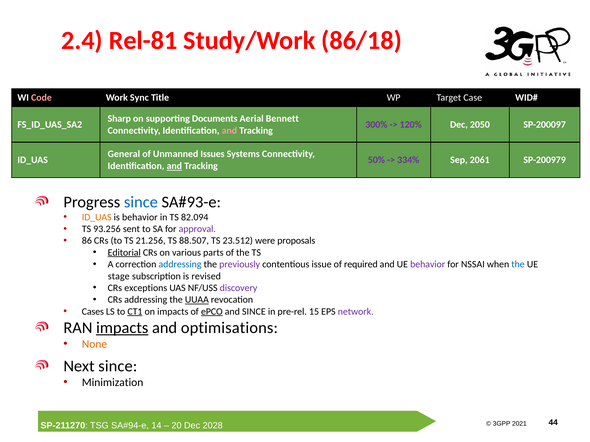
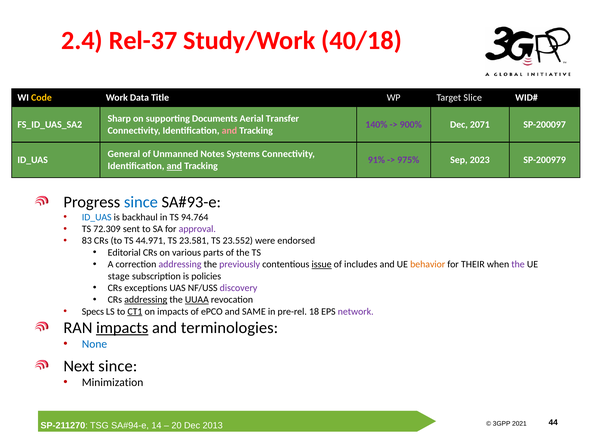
Rel-81: Rel-81 -> Rel-37 (143, 41)
86/18: 86/18 -> 40/18 (362, 41)
Code colour: pink -> yellow (41, 98)
Sync: Sync -> Data (139, 98)
Case: Case -> Slice (473, 98)
Bennett: Bennett -> Transfer (282, 119)
300%: 300% -> 140% (376, 125)
120%: 120% -> 900% (411, 125)
2050: 2050 -> 2071 (480, 125)
Issues: Issues -> Notes (212, 154)
50%: 50% -> 91% (376, 160)
334%: 334% -> 975% (408, 160)
2061: 2061 -> 2023 (480, 160)
ID_UAS colour: orange -> blue (97, 217)
is behavior: behavior -> backhaul (140, 217)
82.094: 82.094 -> 94.764 (195, 217)
93.256: 93.256 -> 72.309 (107, 229)
86: 86 -> 83 (87, 241)
21.256: 21.256 -> 44.971 (151, 241)
88.507: 88.507 -> 23.581 (194, 241)
23.512: 23.512 -> 23.552 (238, 241)
proposals: proposals -> endorsed (296, 241)
Editorial underline: present -> none (124, 253)
addressing colour: blue -> purple (180, 265)
issue underline: none -> present (322, 265)
required: required -> includes (361, 265)
behavior colour: purple -> orange (428, 265)
NSSAI: NSSAI -> THEIR (473, 265)
the colour: blue -> purple (518, 265)
revised: revised -> policies (206, 276)
addressing underline: none -> present (146, 300)
Cases: Cases -> Specs (93, 312)
ePCO underline: present -> none (212, 312)
and SINCE: SINCE -> SAME (254, 312)
15: 15 -> 18 (314, 312)
optimisations: optimisations -> terminologies (229, 328)
None colour: orange -> blue (94, 344)
2028: 2028 -> 2013 (213, 426)
